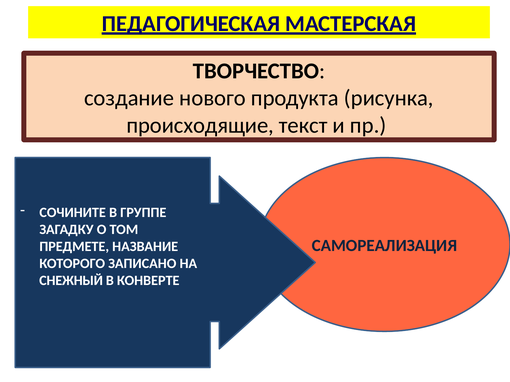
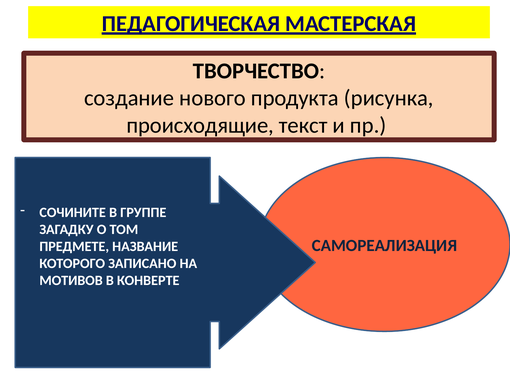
СНЕЖНЫЙ: СНЕЖНЫЙ -> МОТИВОВ (71, 281)
